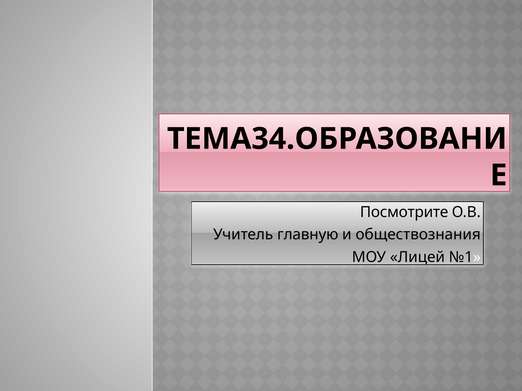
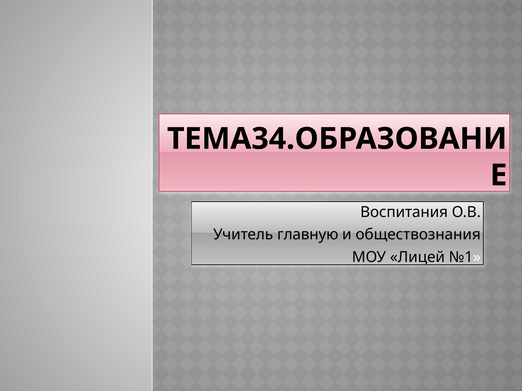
Посмотрите: Посмотрите -> Воспитания (404, 212)
